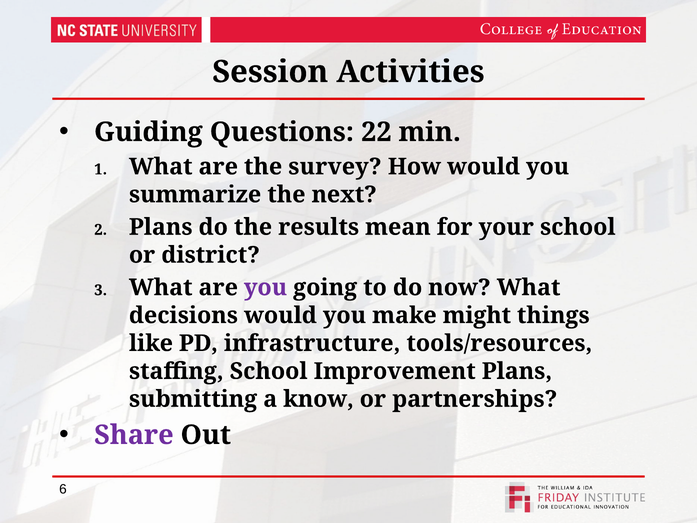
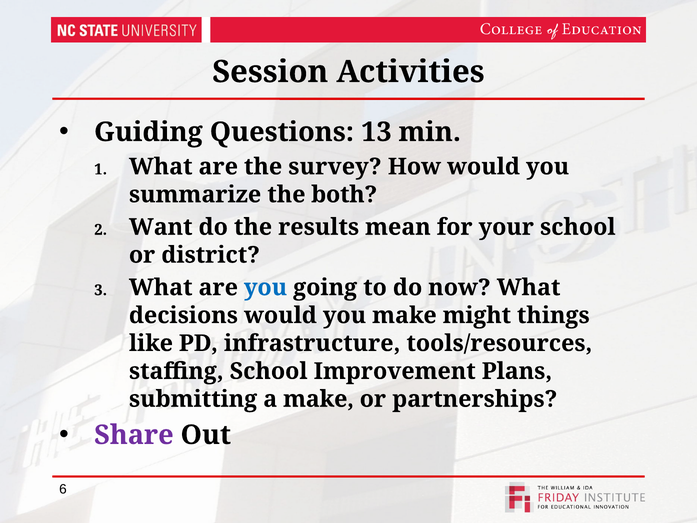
22: 22 -> 13 (376, 132)
next: next -> both (344, 194)
Plans: Plans -> Want (161, 227)
you colour: purple -> blue (266, 287)
a know: know -> make (319, 399)
